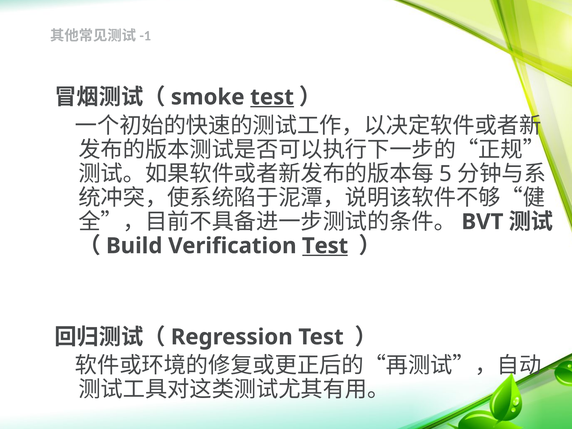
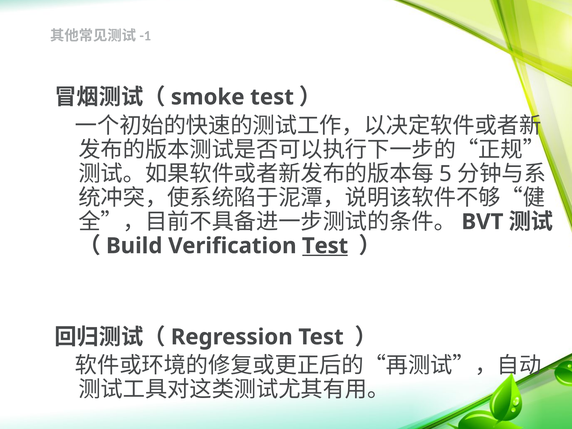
test underline: present -> none (272, 97)
